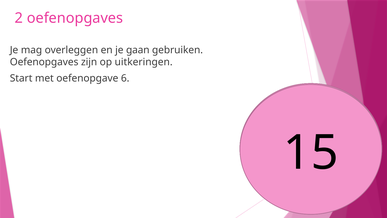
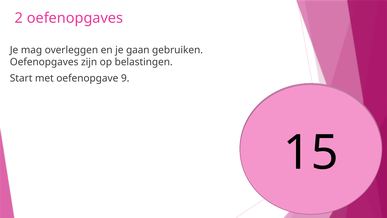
uitkeringen: uitkeringen -> belastingen (144, 62)
6: 6 -> 9 (125, 78)
